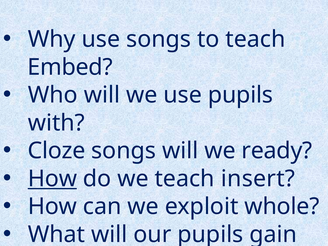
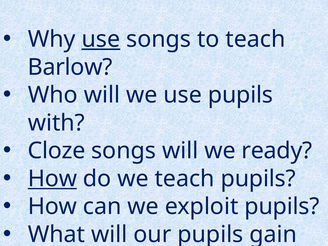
use underline: none -> present (101, 39)
Embed: Embed -> Barlow (70, 67)
teach insert: insert -> pupils (258, 179)
exploit whole: whole -> pupils (282, 207)
